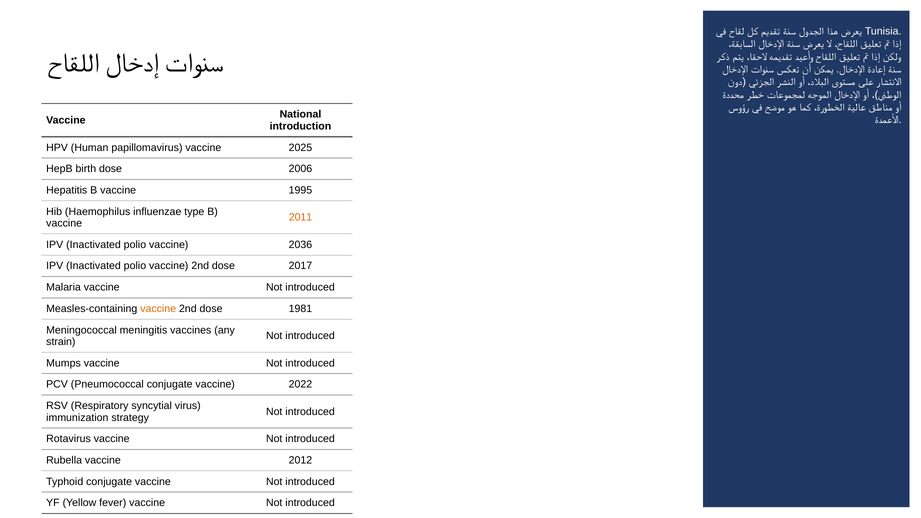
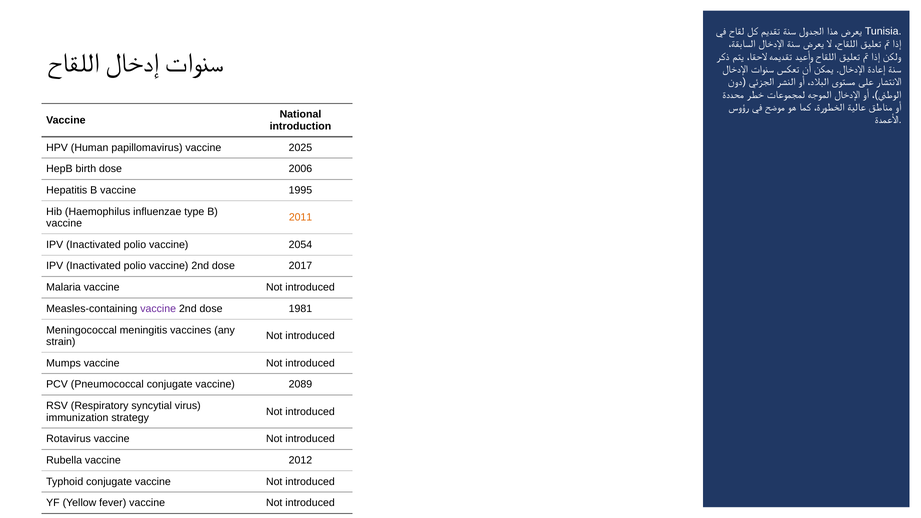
2036: 2036 -> 2054 (300, 245)
vaccine colour: orange -> purple (158, 309)
2022: 2022 -> 2089 (300, 385)
